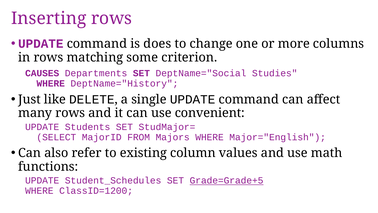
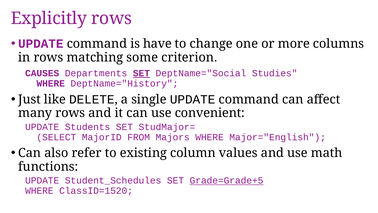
Inserting: Inserting -> Explicitly (49, 18)
does: does -> have (157, 44)
SET underline: none -> present (141, 73)
ClassID=1200: ClassID=1200 -> ClassID=1520 (96, 190)
